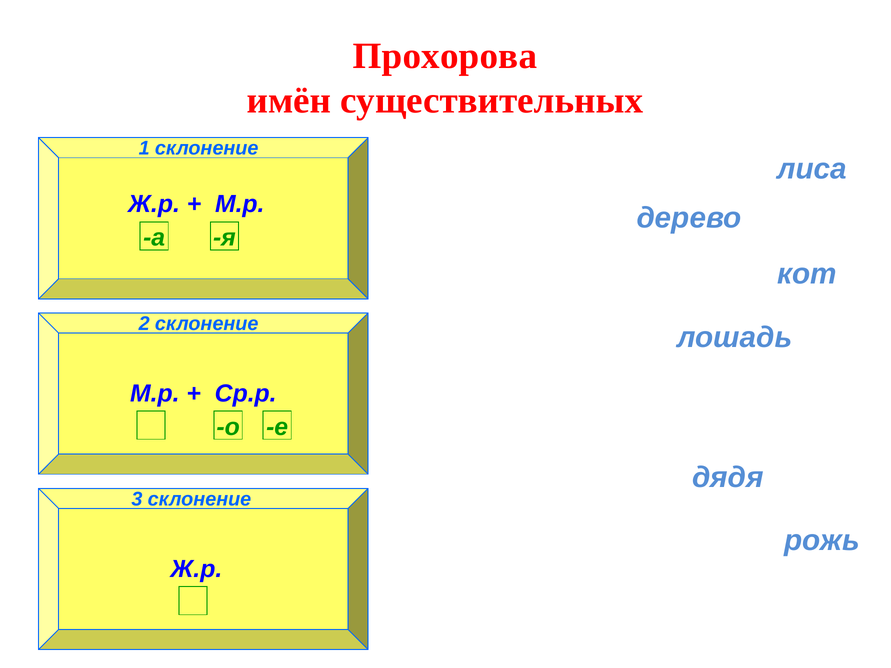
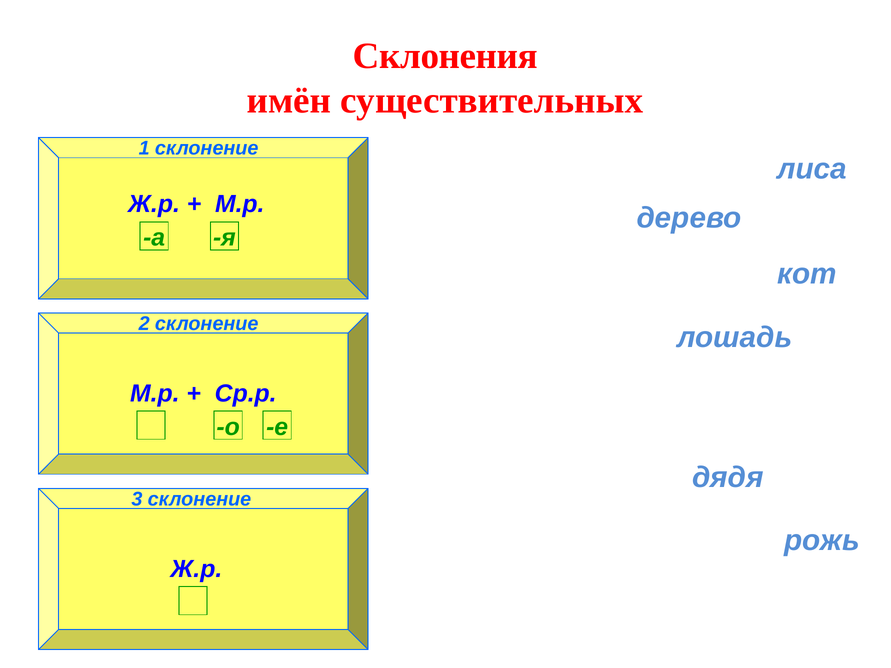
Прохорова: Прохорова -> Склонения (445, 56)
